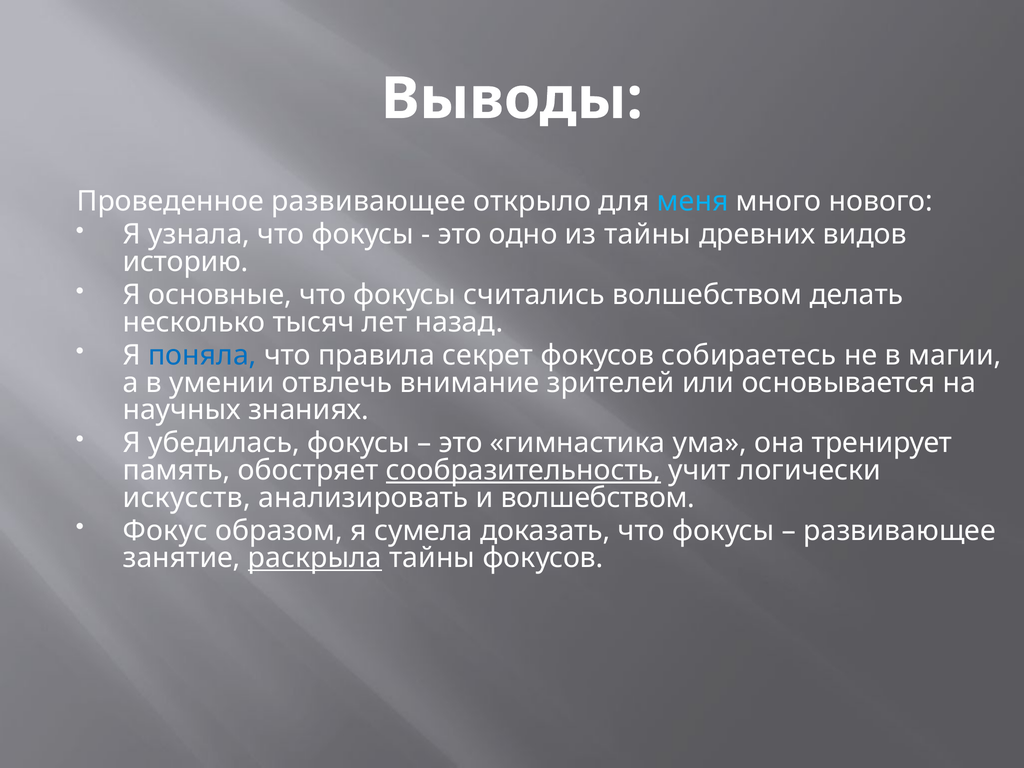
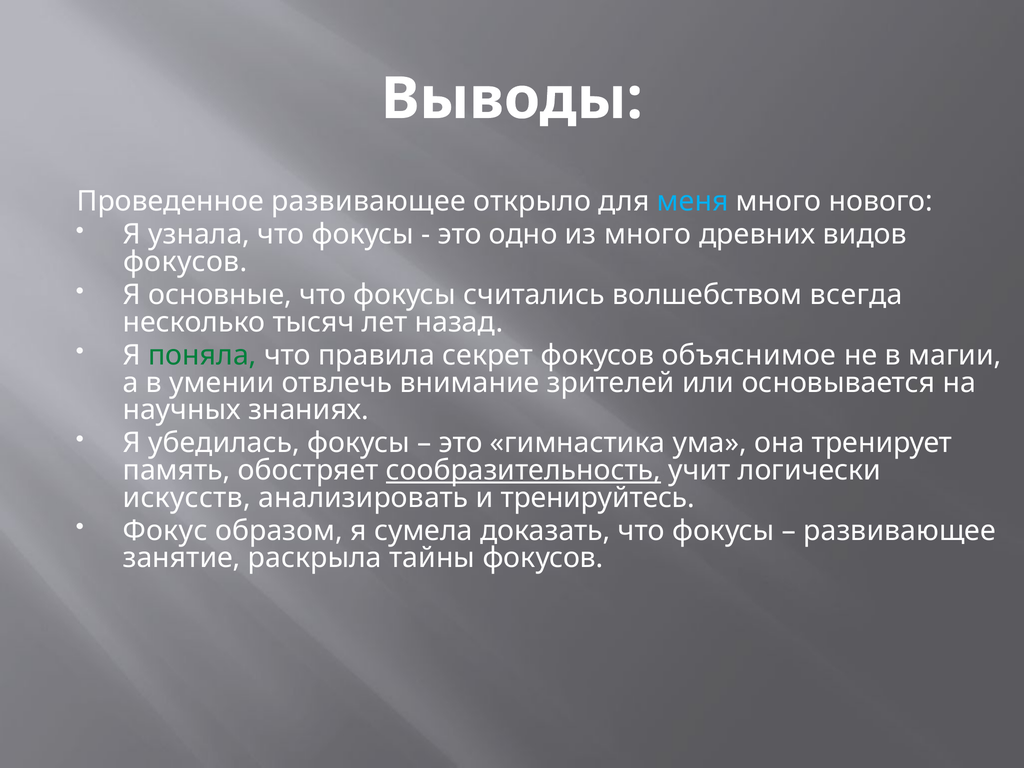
из тайны: тайны -> много (648, 235)
историю: историю -> фокусов (185, 262)
делать: делать -> всегда (856, 295)
поняла colour: blue -> green (202, 355)
собираетесь: собираетесь -> объяснимое (749, 355)
и волшебством: волшебством -> тренируйтесь (598, 498)
раскрыла underline: present -> none (315, 558)
